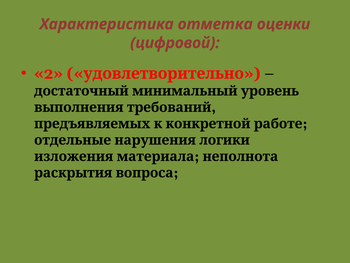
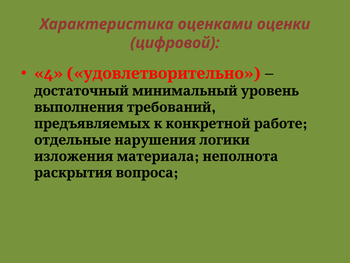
отметка: отметка -> оценками (215, 24)
2: 2 -> 4 (49, 73)
